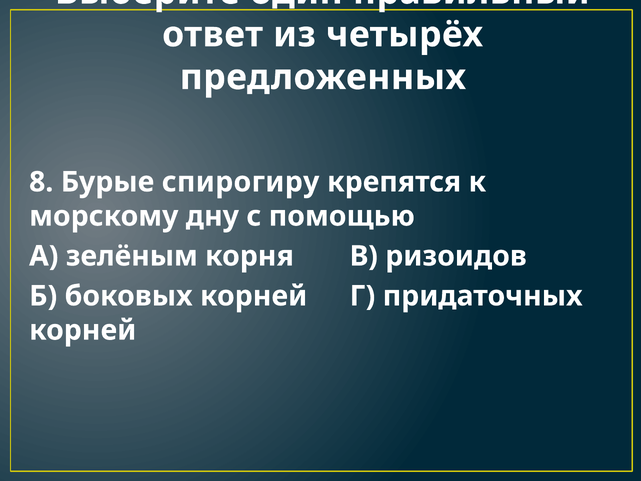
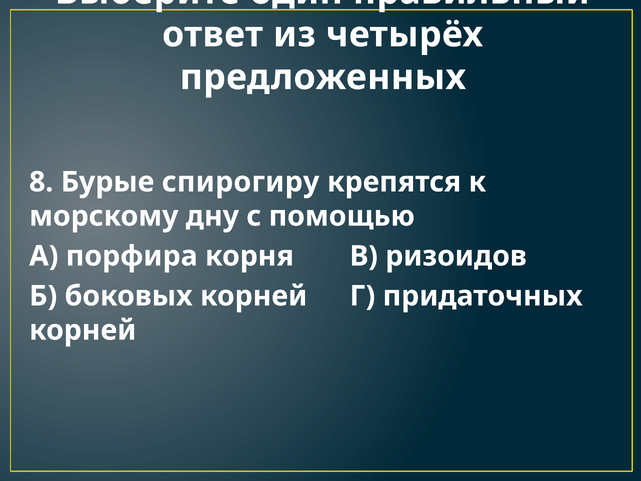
зелёным: зелёным -> порфира (132, 256)
